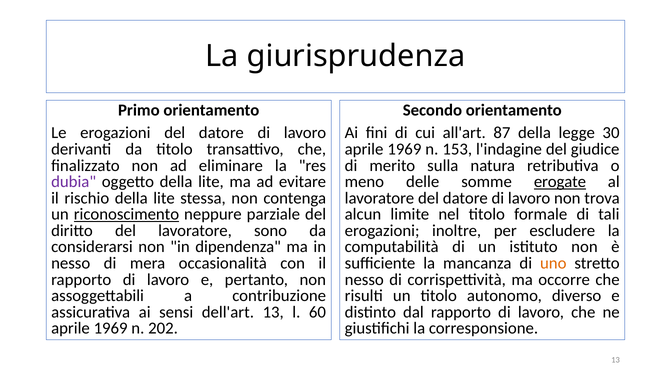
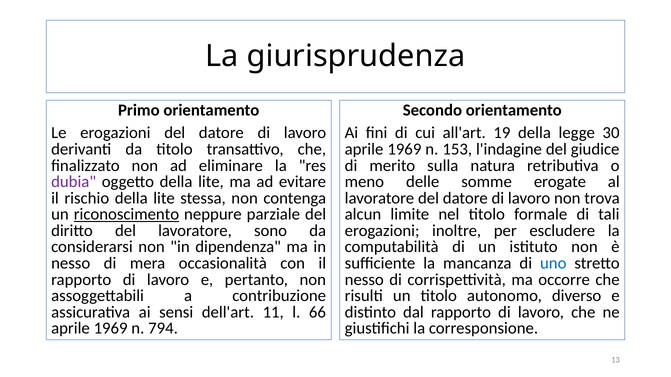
87: 87 -> 19 (502, 133)
erogate underline: present -> none (560, 182)
uno colour: orange -> blue (553, 264)
dell'art 13: 13 -> 11 (273, 312)
60: 60 -> 66 (317, 312)
202: 202 -> 794 (163, 329)
